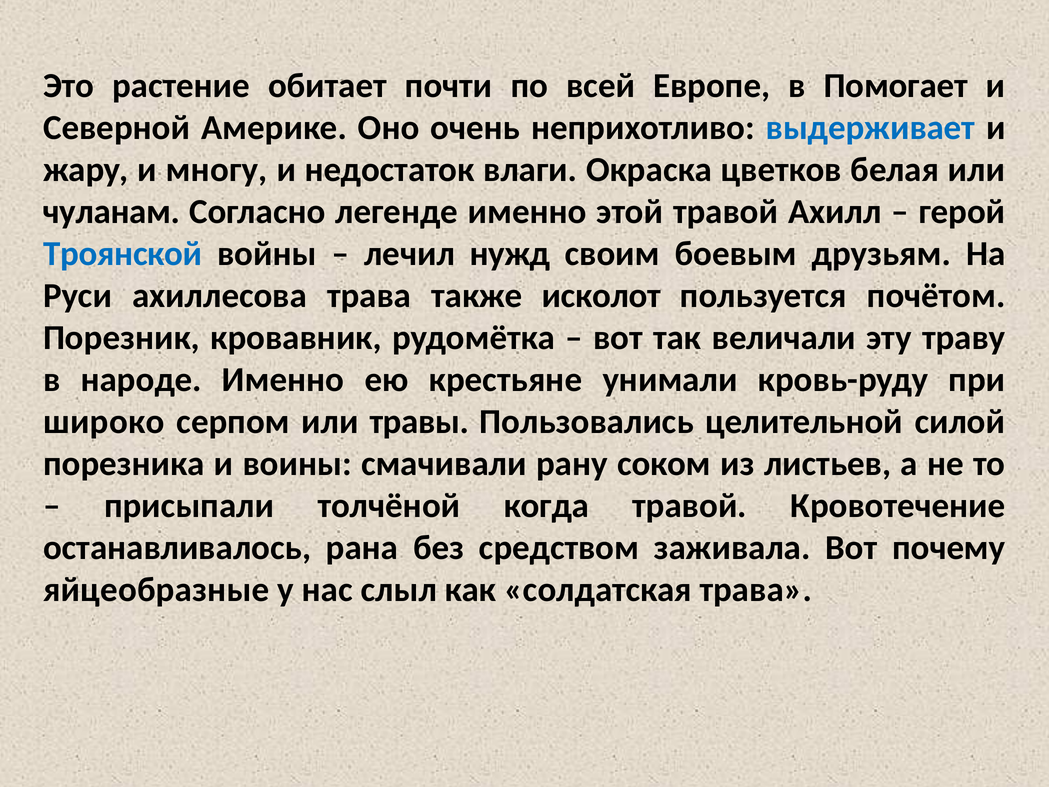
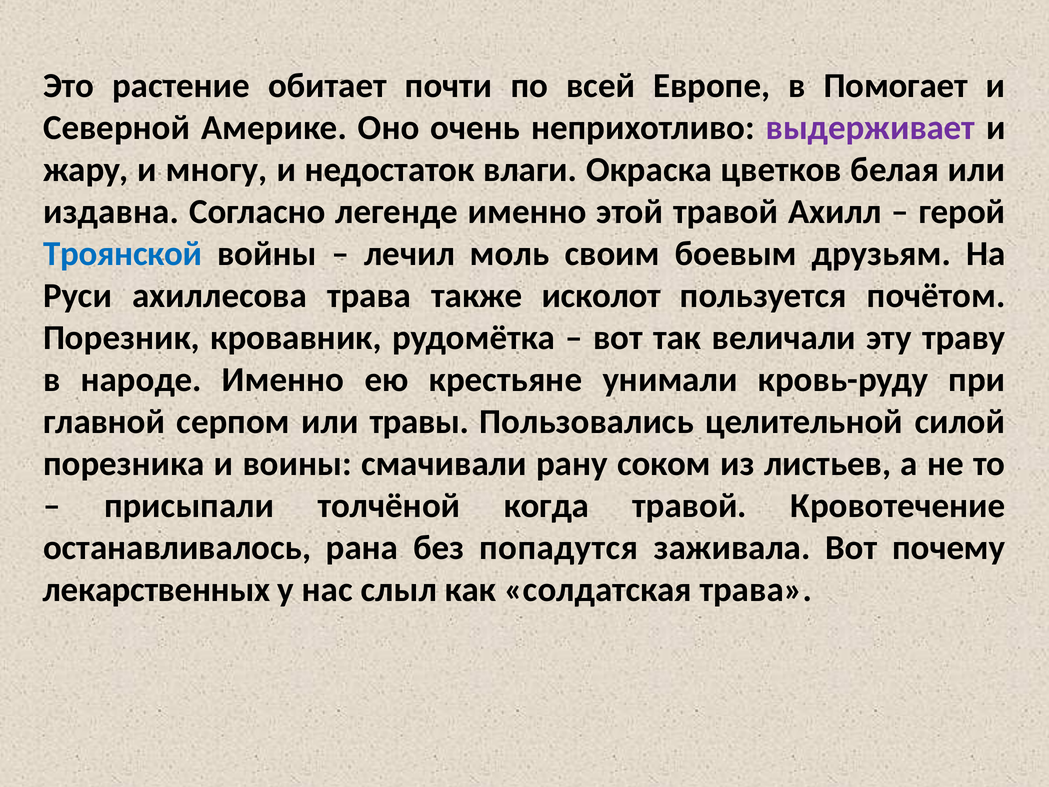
выдерживает colour: blue -> purple (871, 128)
чуланам: чуланам -> издавна (111, 212)
нужд: нужд -> моль (510, 254)
широко: широко -> главной (104, 422)
средством: средством -> попадутся (559, 547)
яйцеобразные: яйцеобразные -> лекарственных (156, 589)
